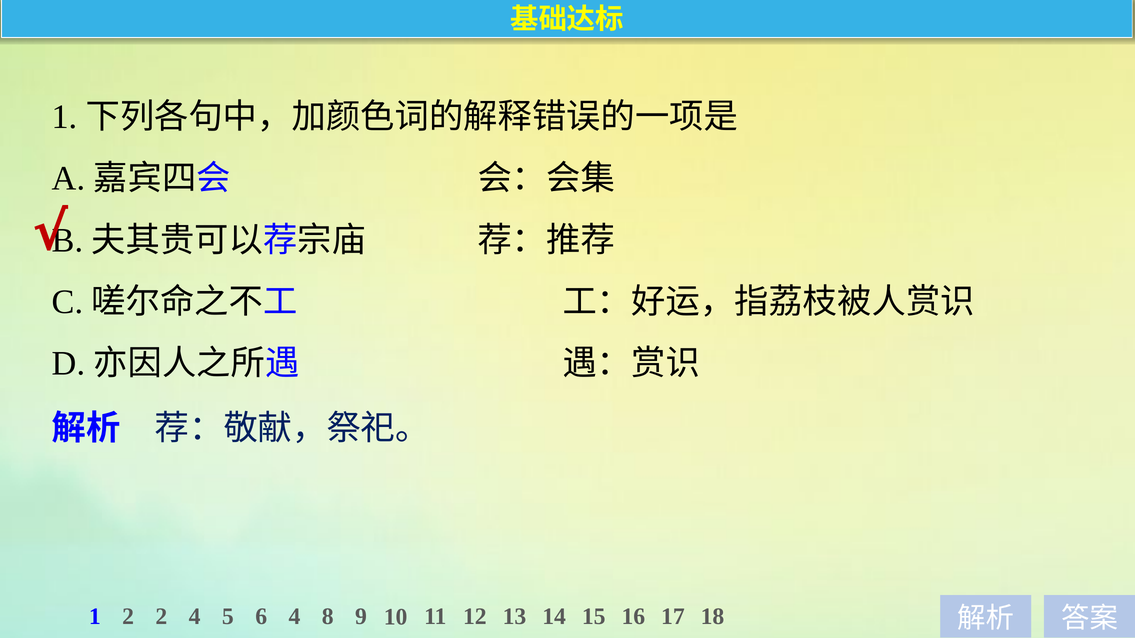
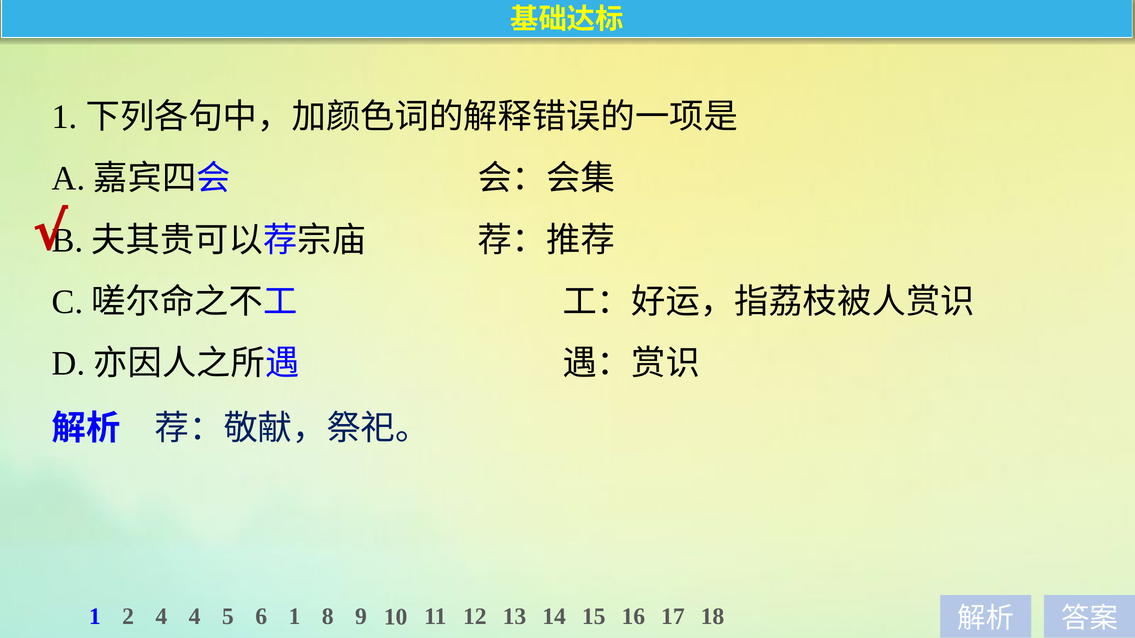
2 2: 2 -> 4 (161, 617)
6 4: 4 -> 1 (294, 617)
